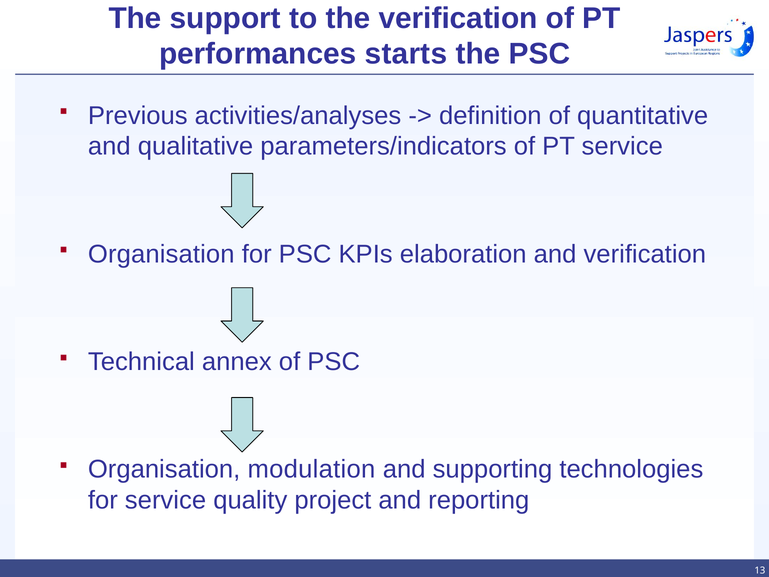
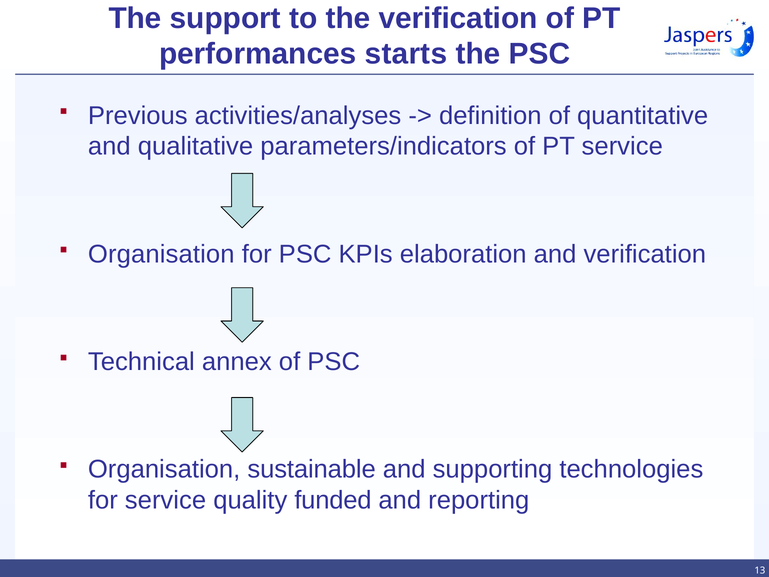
modulation: modulation -> sustainable (312, 469)
project: project -> funded (333, 500)
